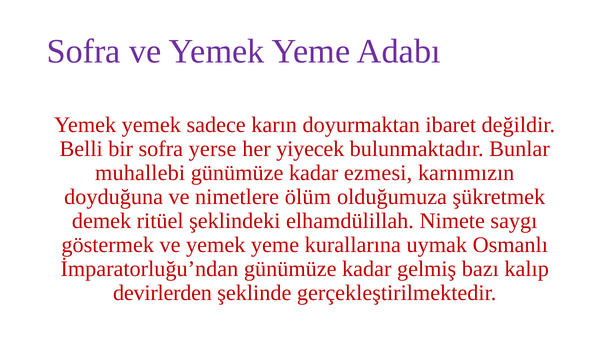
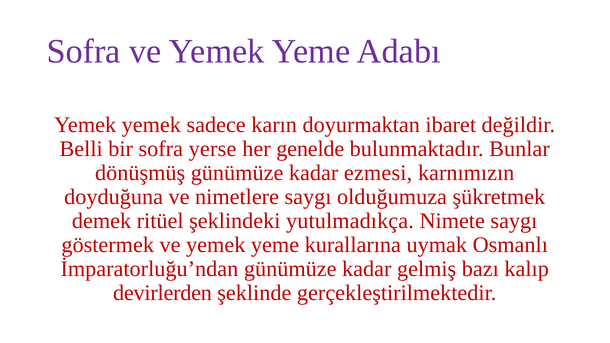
yiyecek: yiyecek -> genelde (310, 149)
muhallebi: muhallebi -> dönüşmüş (140, 173)
nimetlere ölüm: ölüm -> saygı (308, 197)
elhamdülillah: elhamdülillah -> yutulmadıkça (350, 221)
